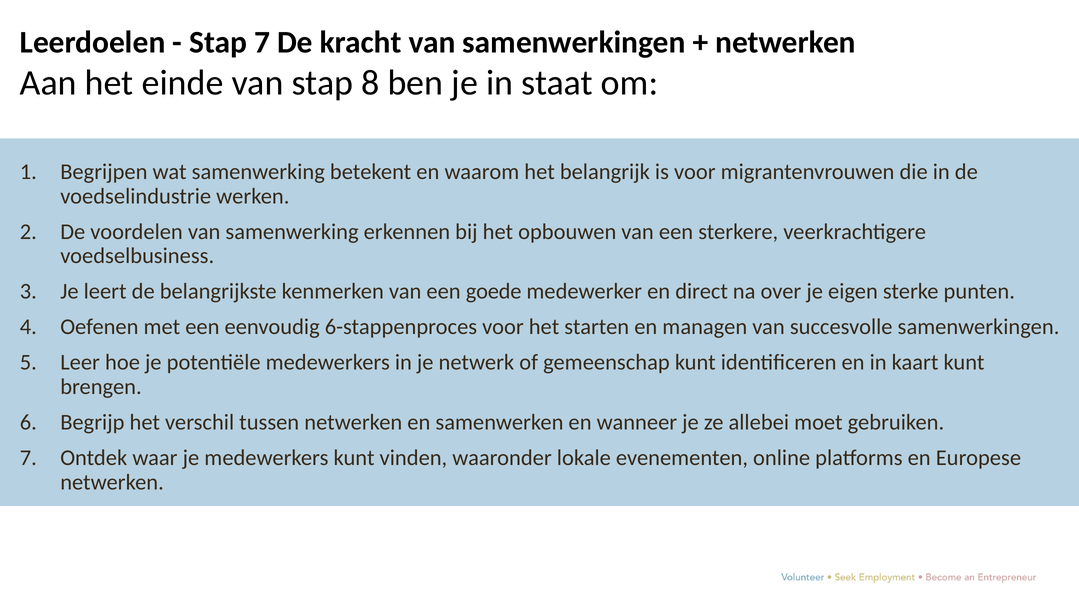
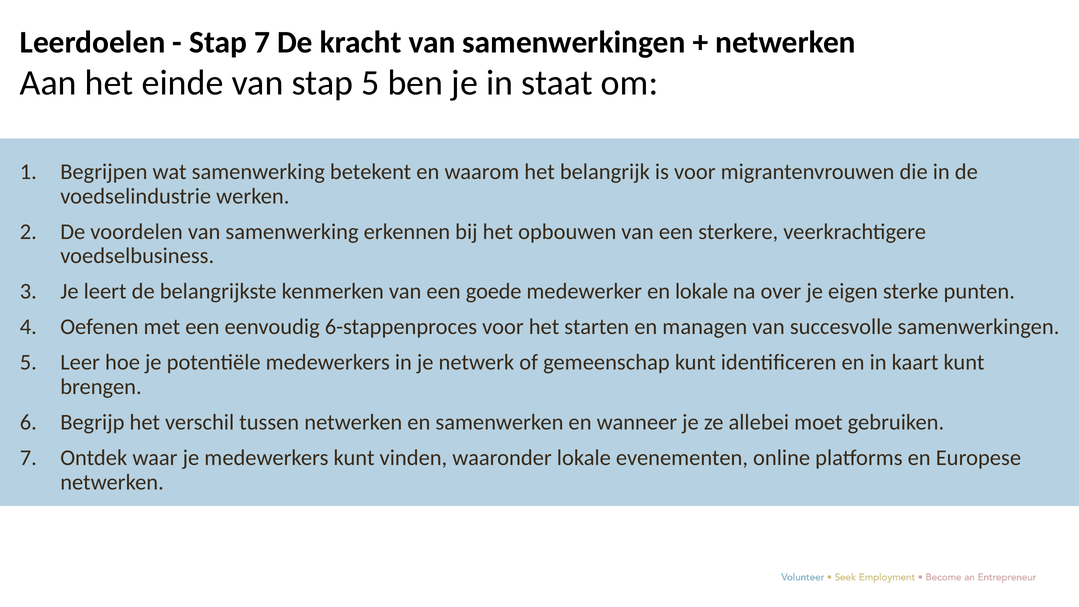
stap 8: 8 -> 5 (370, 83)
en direct: direct -> lokale (702, 291)
